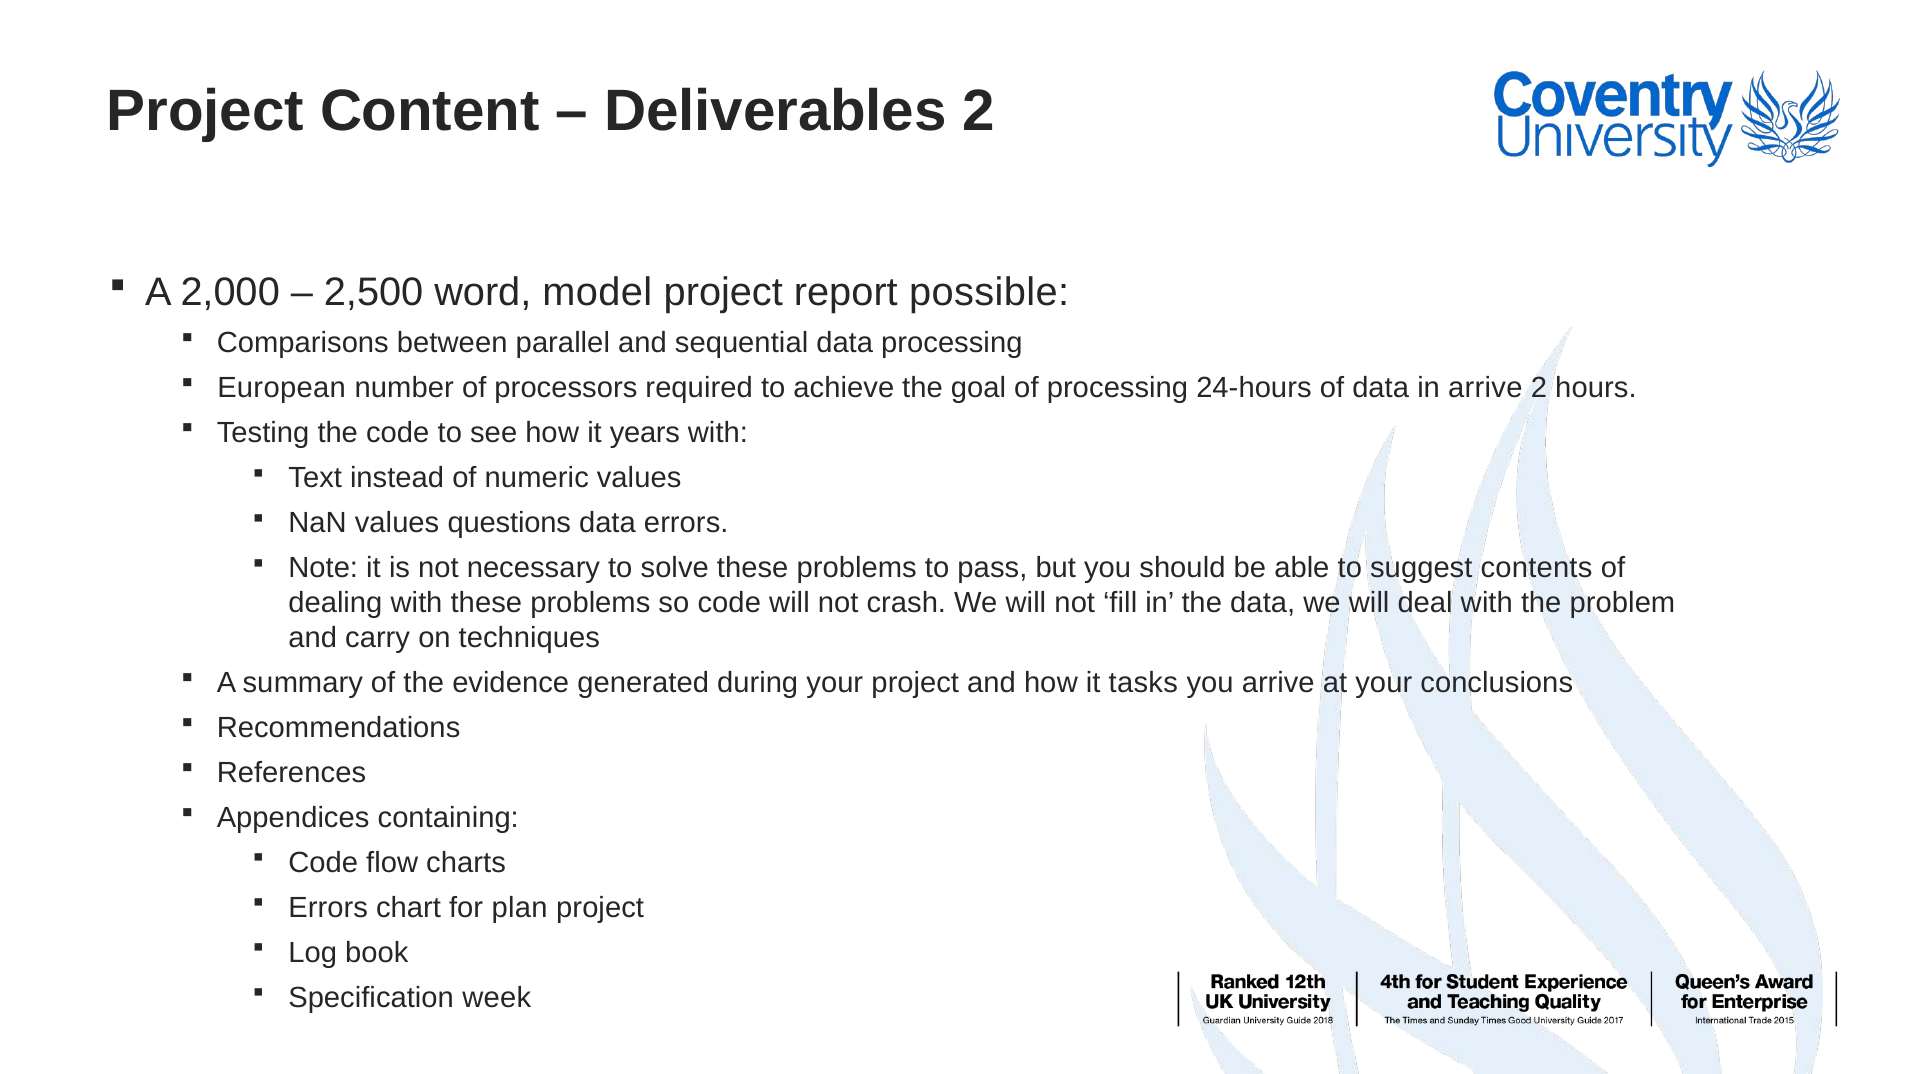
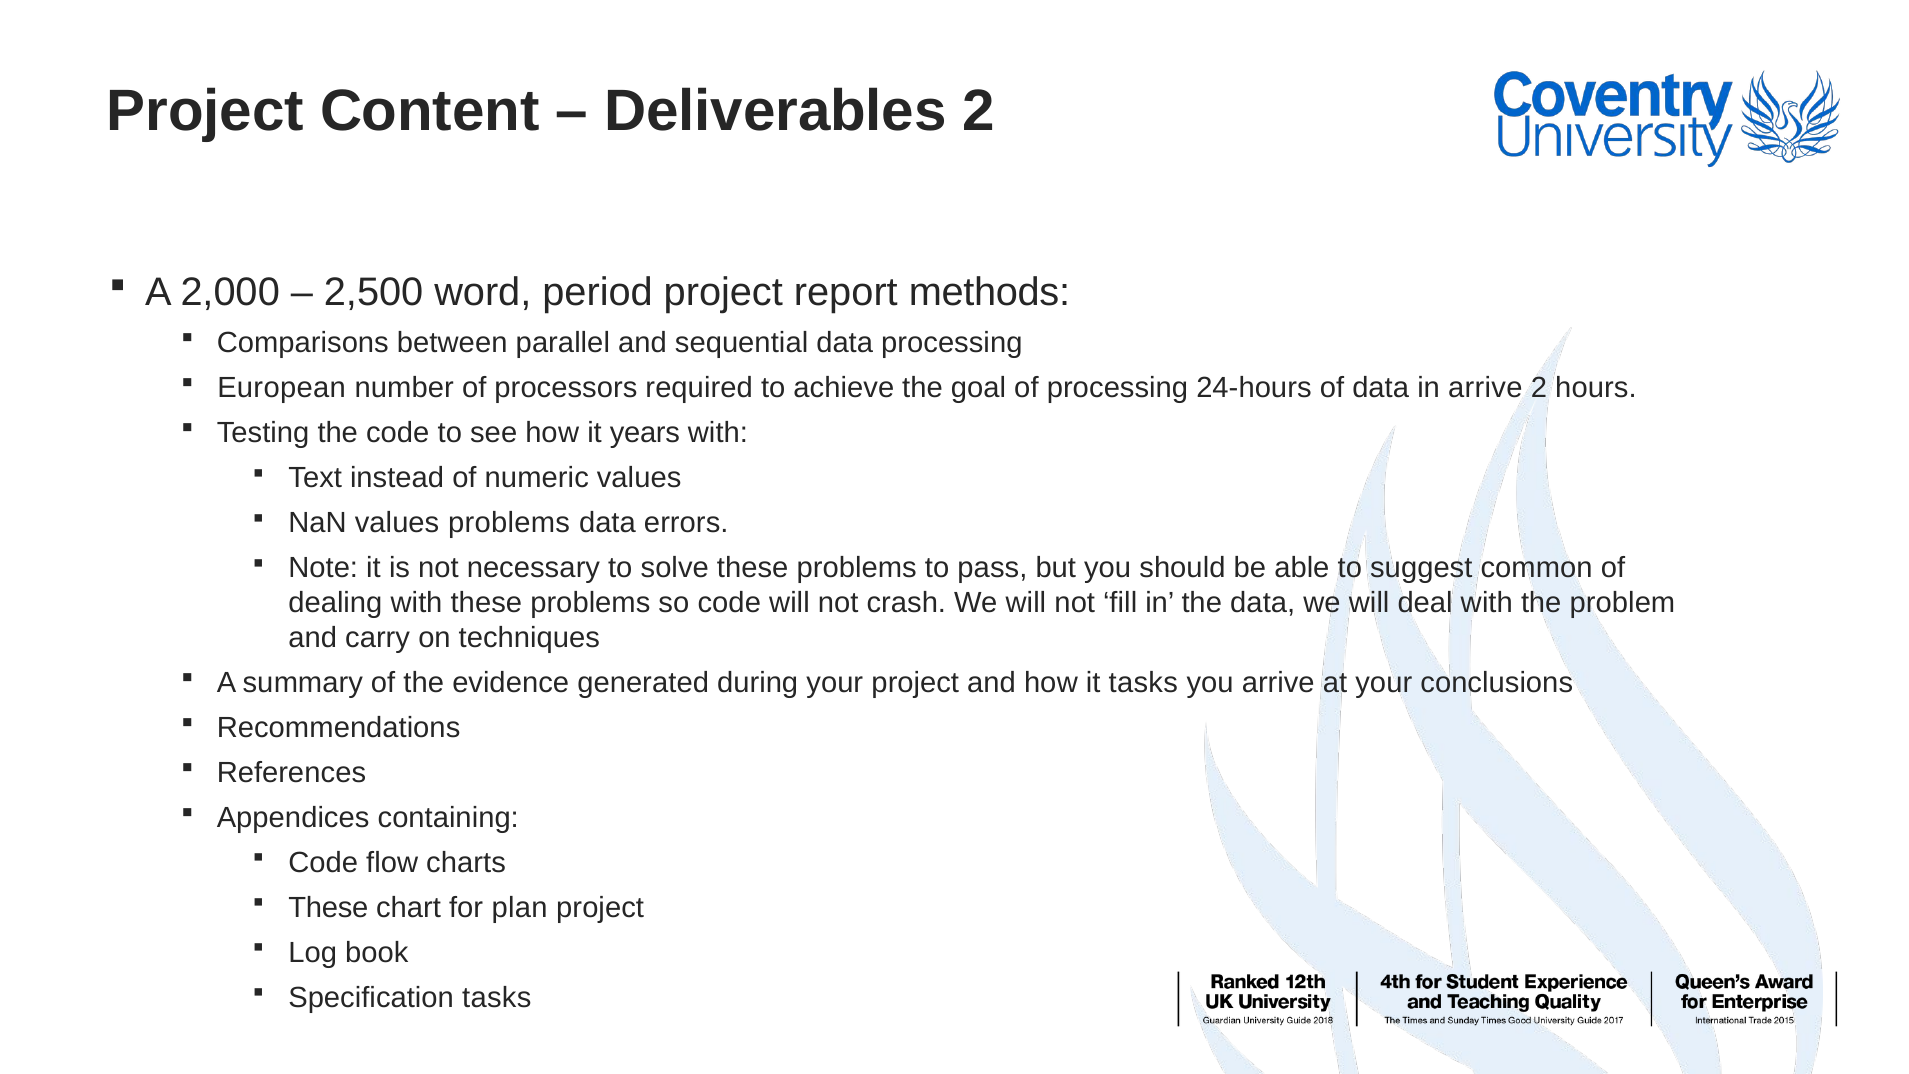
model: model -> period (598, 293)
possible: possible -> methods (989, 293)
values questions: questions -> problems (509, 523)
contents: contents -> common (1537, 568)
Errors: Errors -> These (328, 908)
Specification week: week -> tasks (497, 998)
